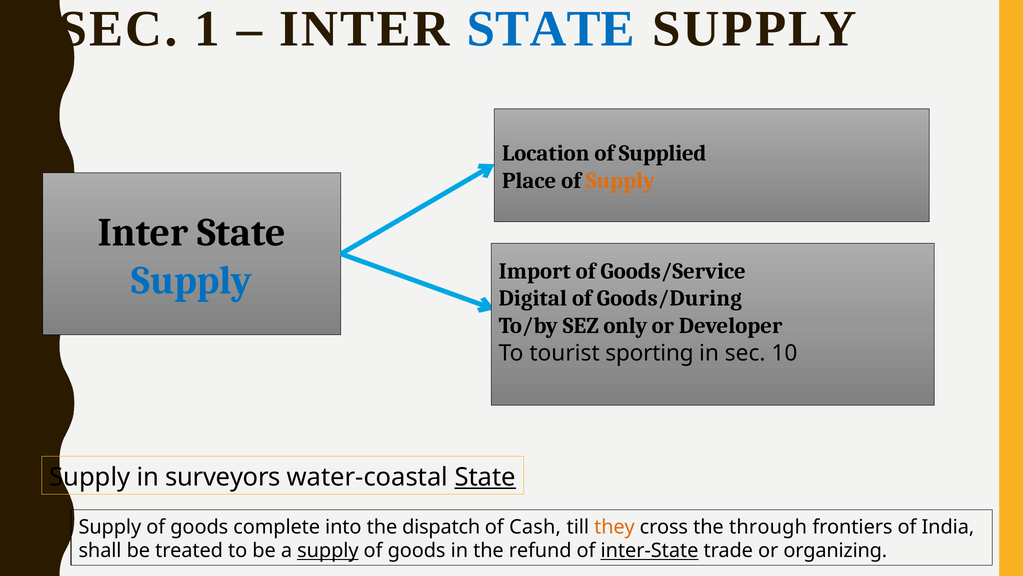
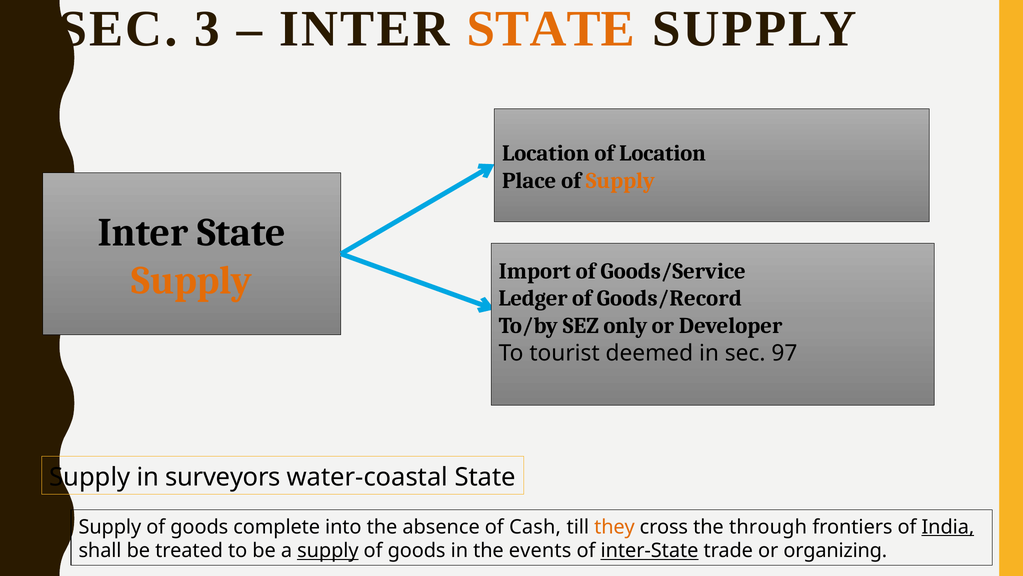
1: 1 -> 3 (207, 29)
STATE colour: blue -> orange (551, 29)
of Supplied: Supplied -> Location (663, 153)
Supply colour: blue -> orange (192, 280)
Digital: Digital -> Ledger (533, 298)
Goods/During: Goods/During -> Goods/Record (669, 298)
sporting: sporting -> deemed (649, 353)
10: 10 -> 97 (784, 353)
State underline: present -> none (485, 477)
dispatch: dispatch -> absence (441, 526)
India underline: none -> present (948, 526)
refund: refund -> events (540, 550)
